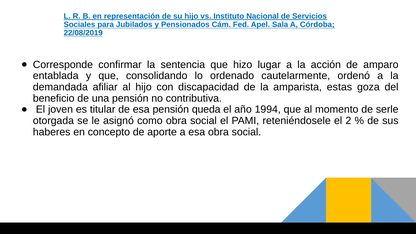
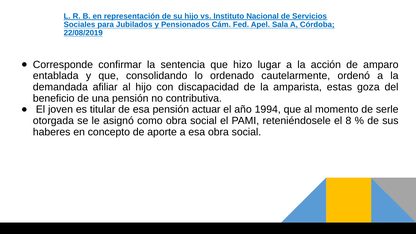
queda: queda -> actuar (206, 110)
2: 2 -> 8 (348, 121)
